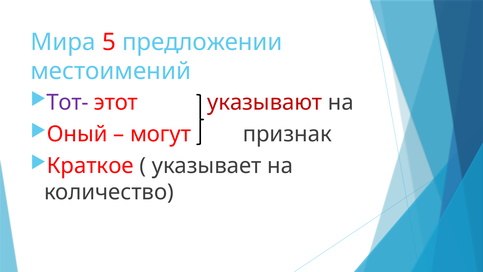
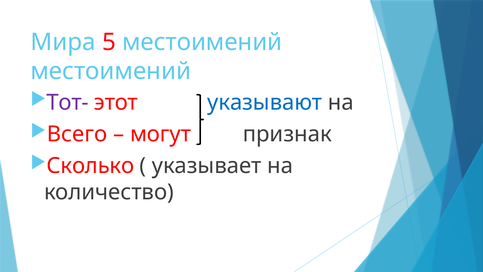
5 предложении: предложении -> местоимений (202, 42)
указывают colour: red -> blue (265, 102)
Оный: Оный -> Всего (77, 134)
Краткое: Краткое -> Сколько (90, 166)
